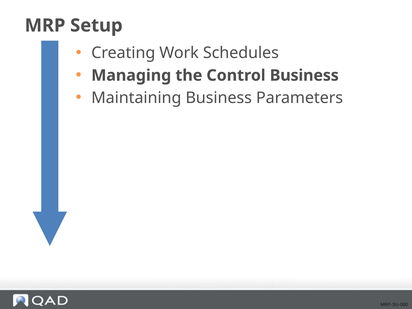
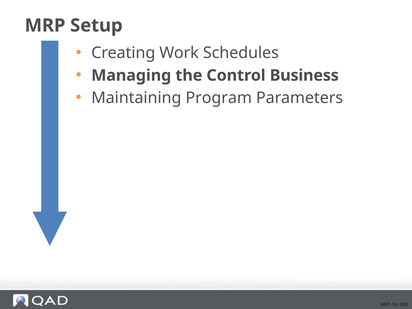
Maintaining Business: Business -> Program (219, 98)
